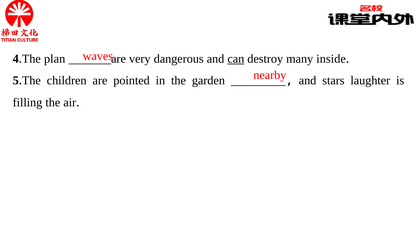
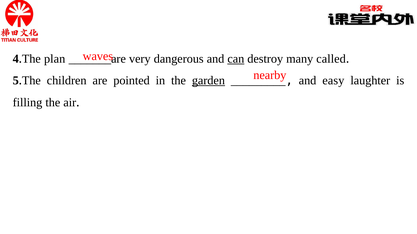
inside: inside -> called (331, 59)
garden underline: none -> present (208, 81)
stars: stars -> easy (333, 81)
